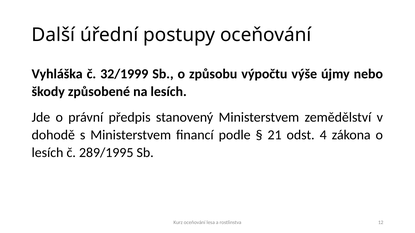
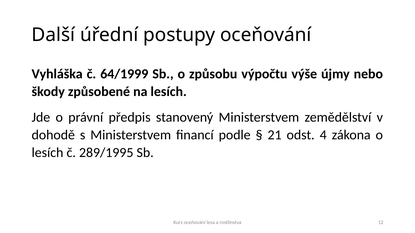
32/1999: 32/1999 -> 64/1999 (124, 74)
